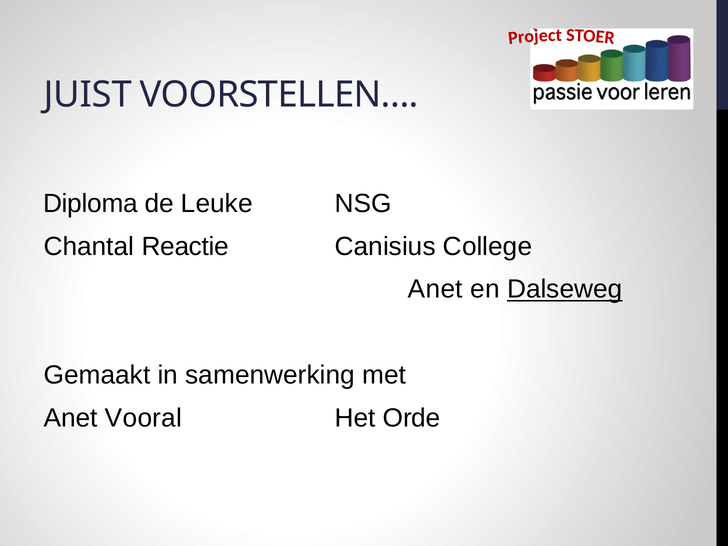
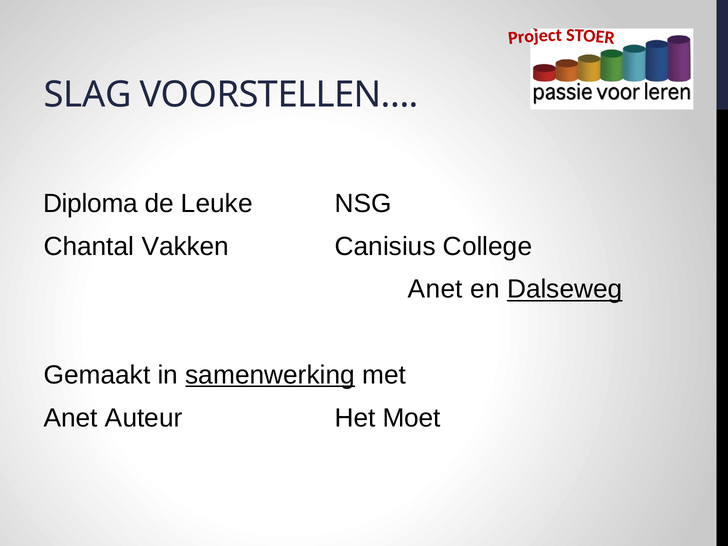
JUIST: JUIST -> SLAG (88, 95)
Reactie: Reactie -> Vakken (185, 246)
samenwerking underline: none -> present (270, 375)
Vooral: Vooral -> Auteur (144, 418)
Orde: Orde -> Moet (412, 418)
